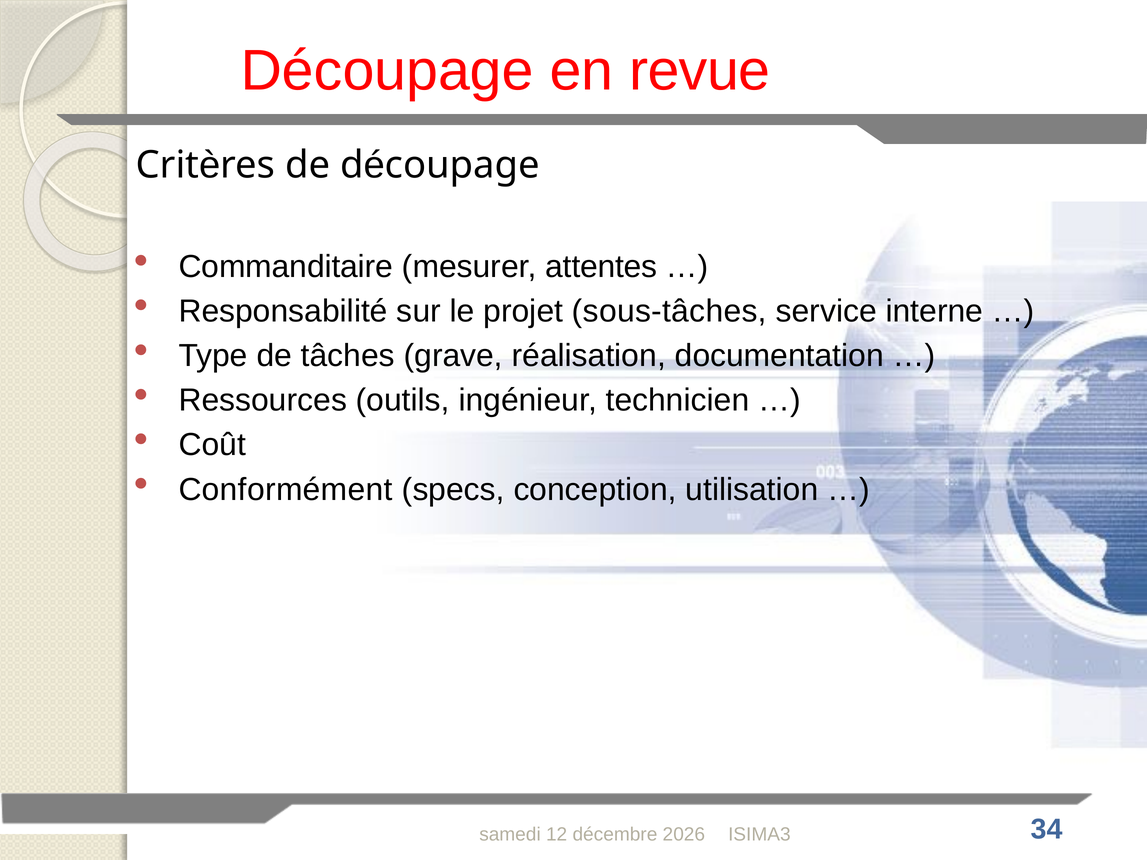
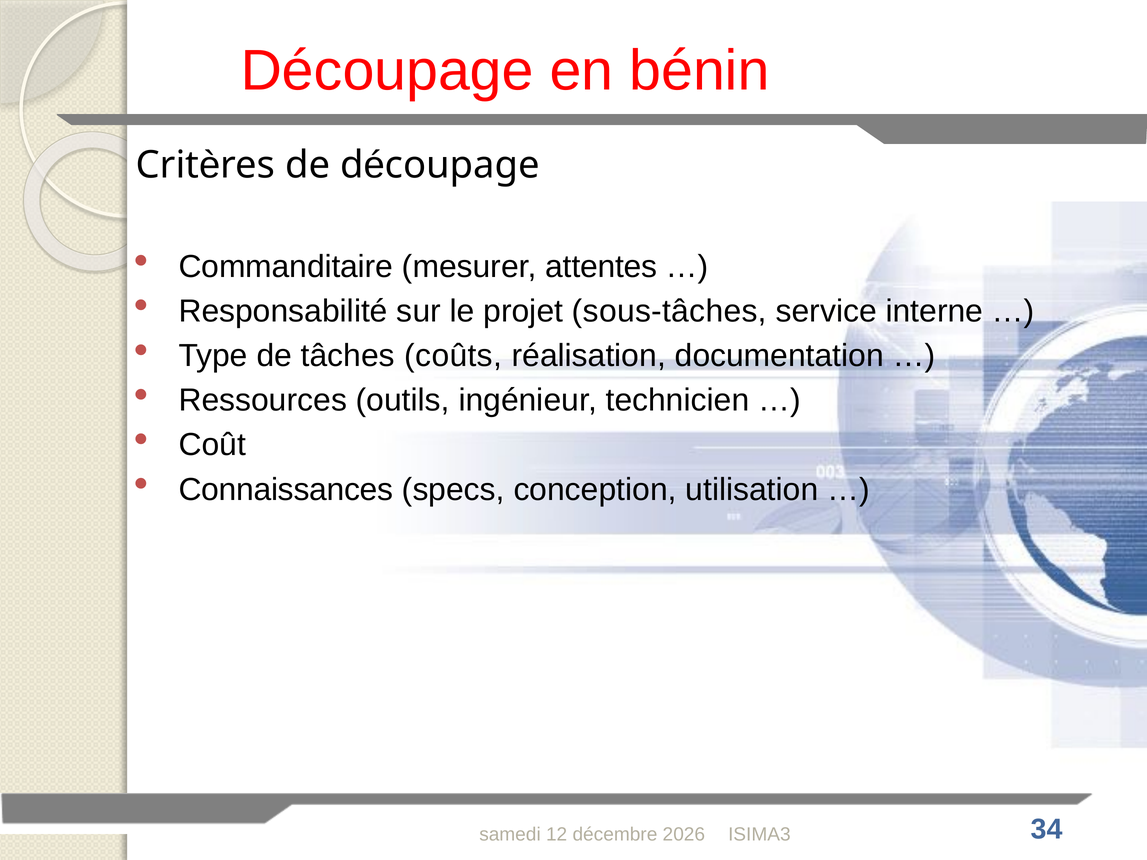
revue: revue -> bénin (699, 71)
grave: grave -> coûts (453, 356)
Conformément: Conformément -> Connaissances (286, 490)
